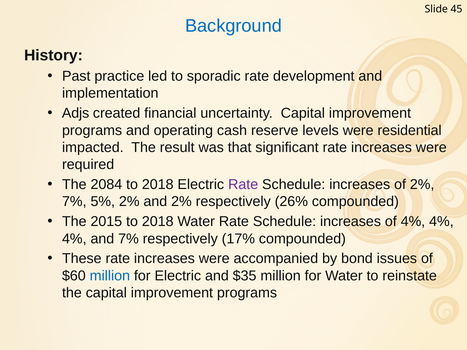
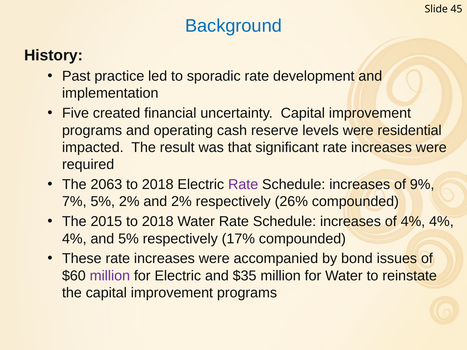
Adjs: Adjs -> Five (75, 113)
2084: 2084 -> 2063 (106, 185)
of 2%: 2% -> 9% (422, 185)
and 7%: 7% -> 5% (128, 239)
million colour: blue -> purple (110, 276)
